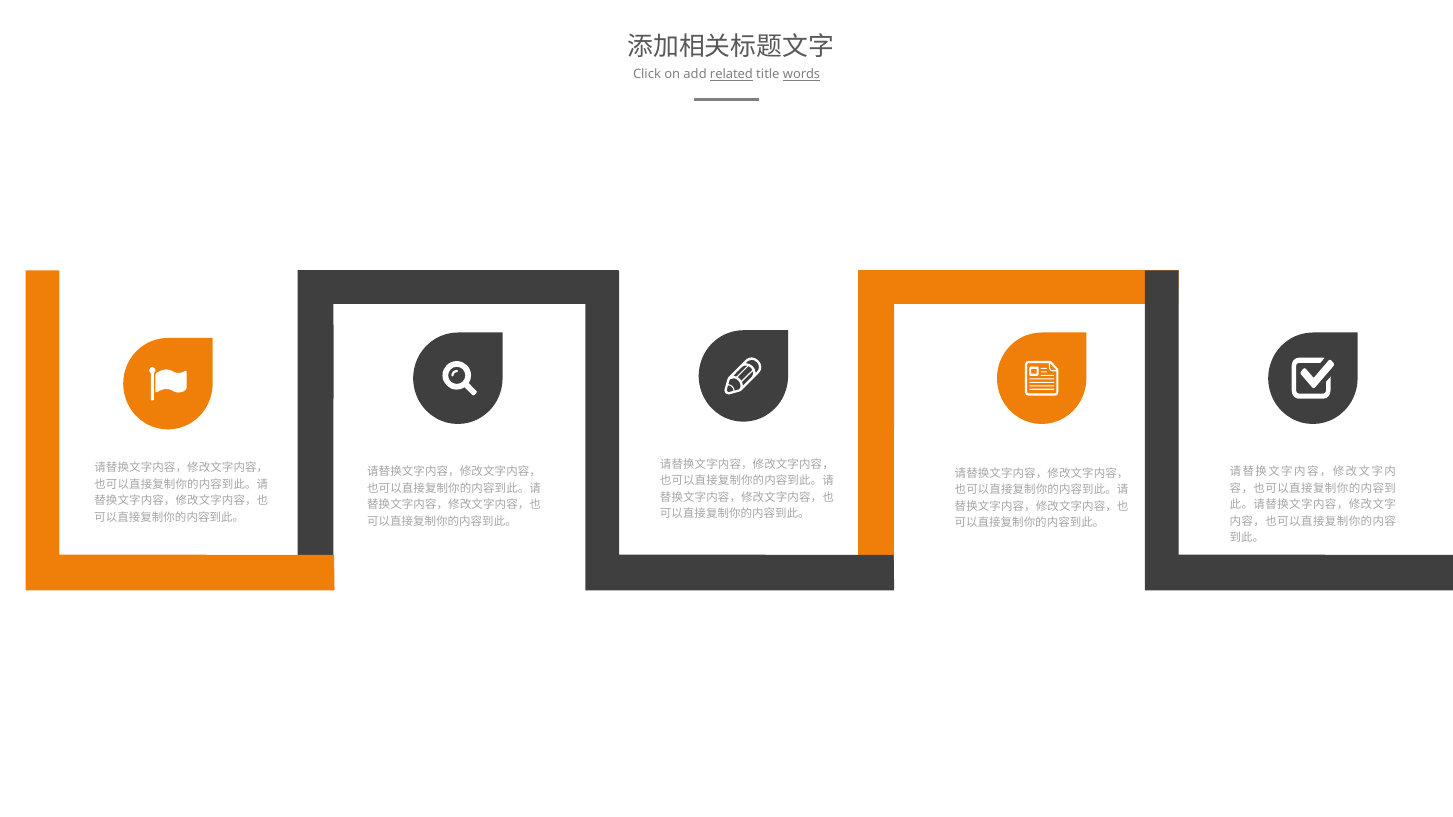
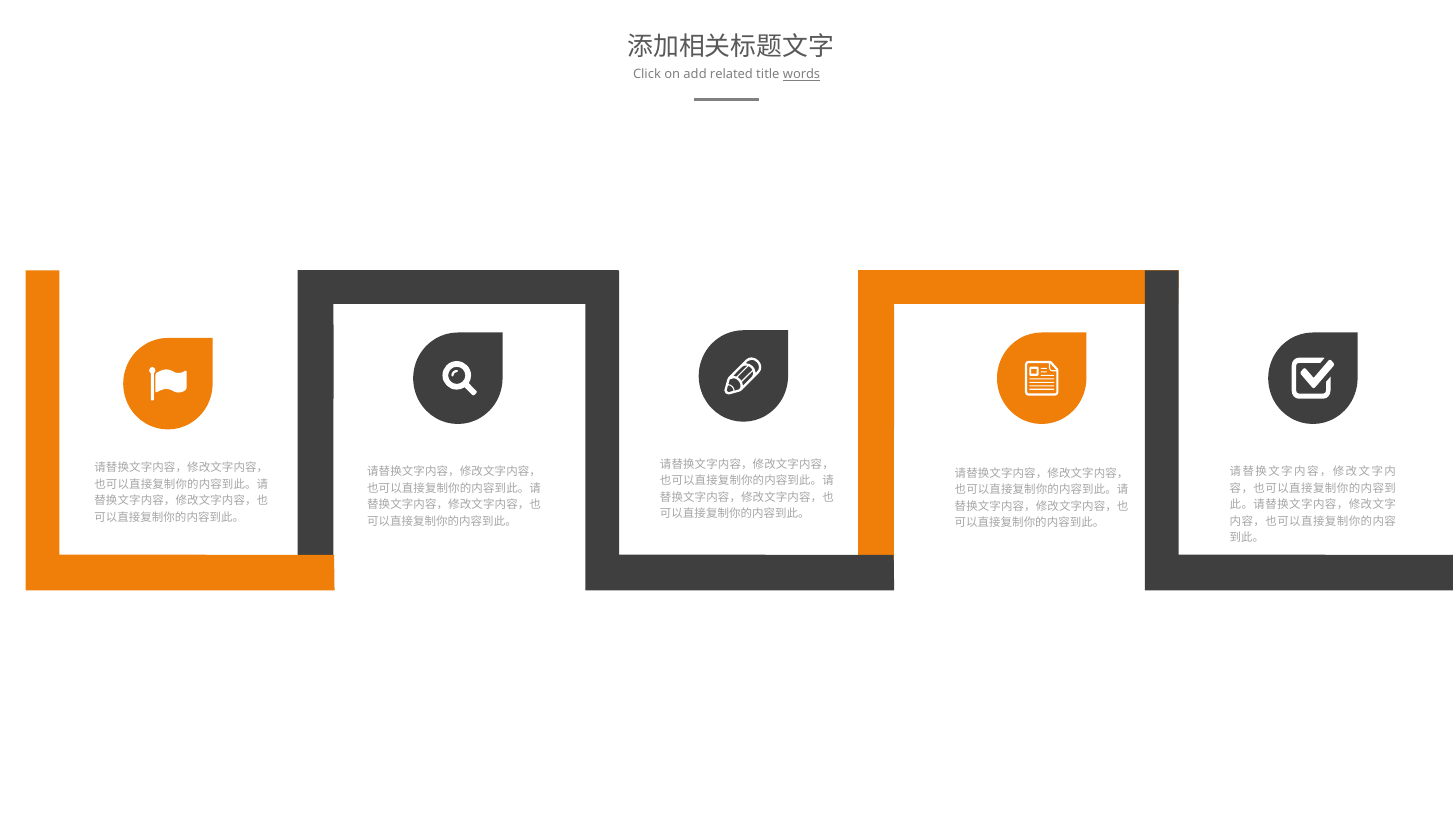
related underline: present -> none (731, 74)
